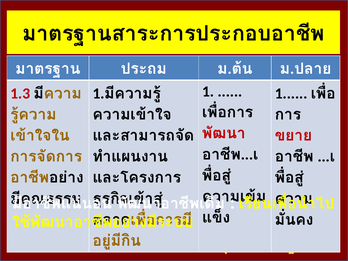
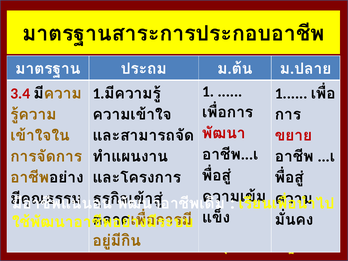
1.3: 1.3 -> 3.4 (20, 93)
